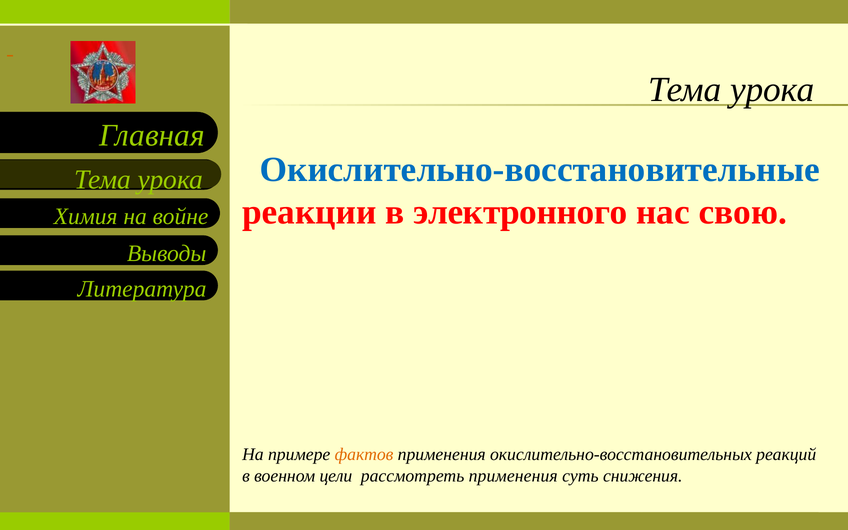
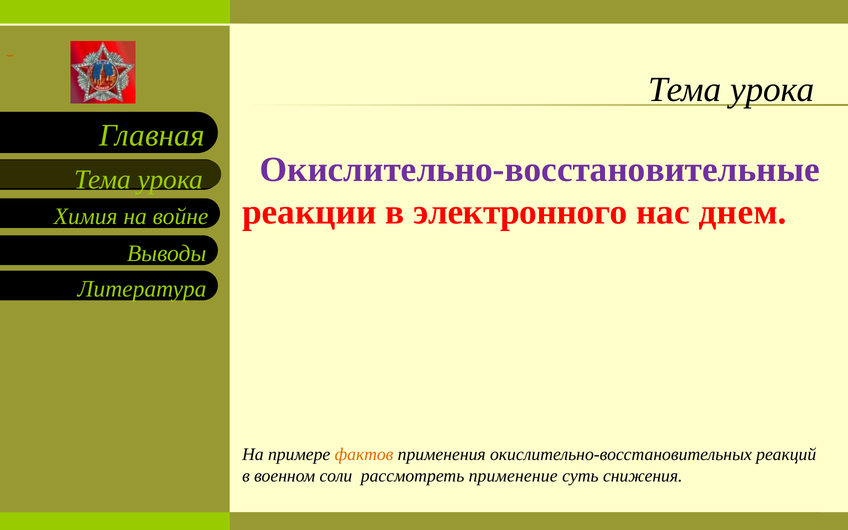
Окислительно-восстановительные colour: blue -> purple (540, 170)
свою: свою -> днем (743, 212)
цели: цели -> соли (336, 476)
рассмотреть применения: применения -> применение (513, 476)
